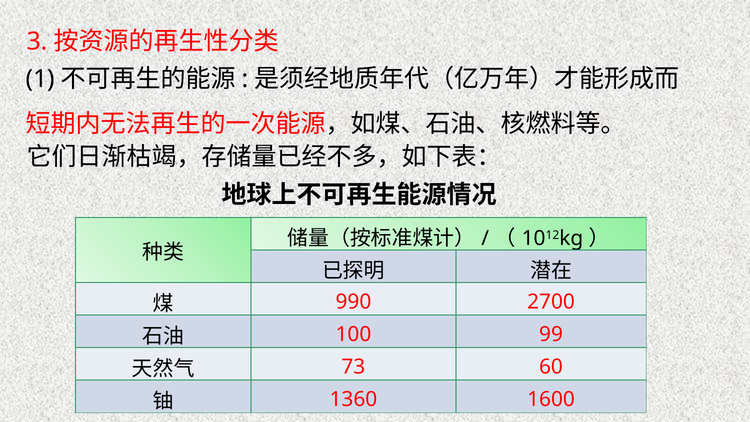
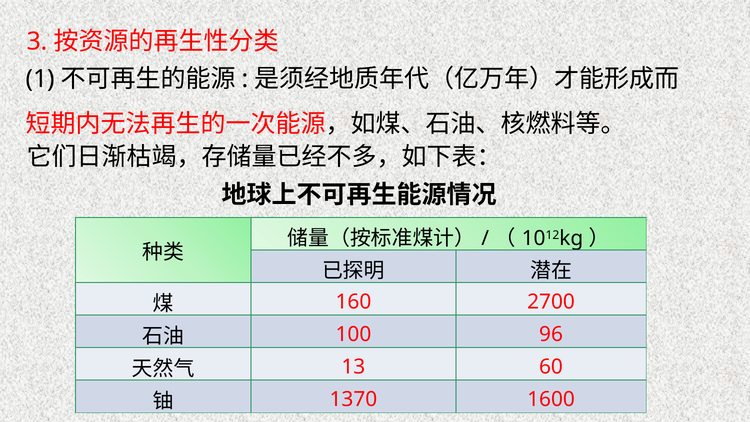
990: 990 -> 160 (353, 302)
99: 99 -> 96 (551, 334)
73: 73 -> 13 (353, 367)
1360: 1360 -> 1370 (353, 399)
